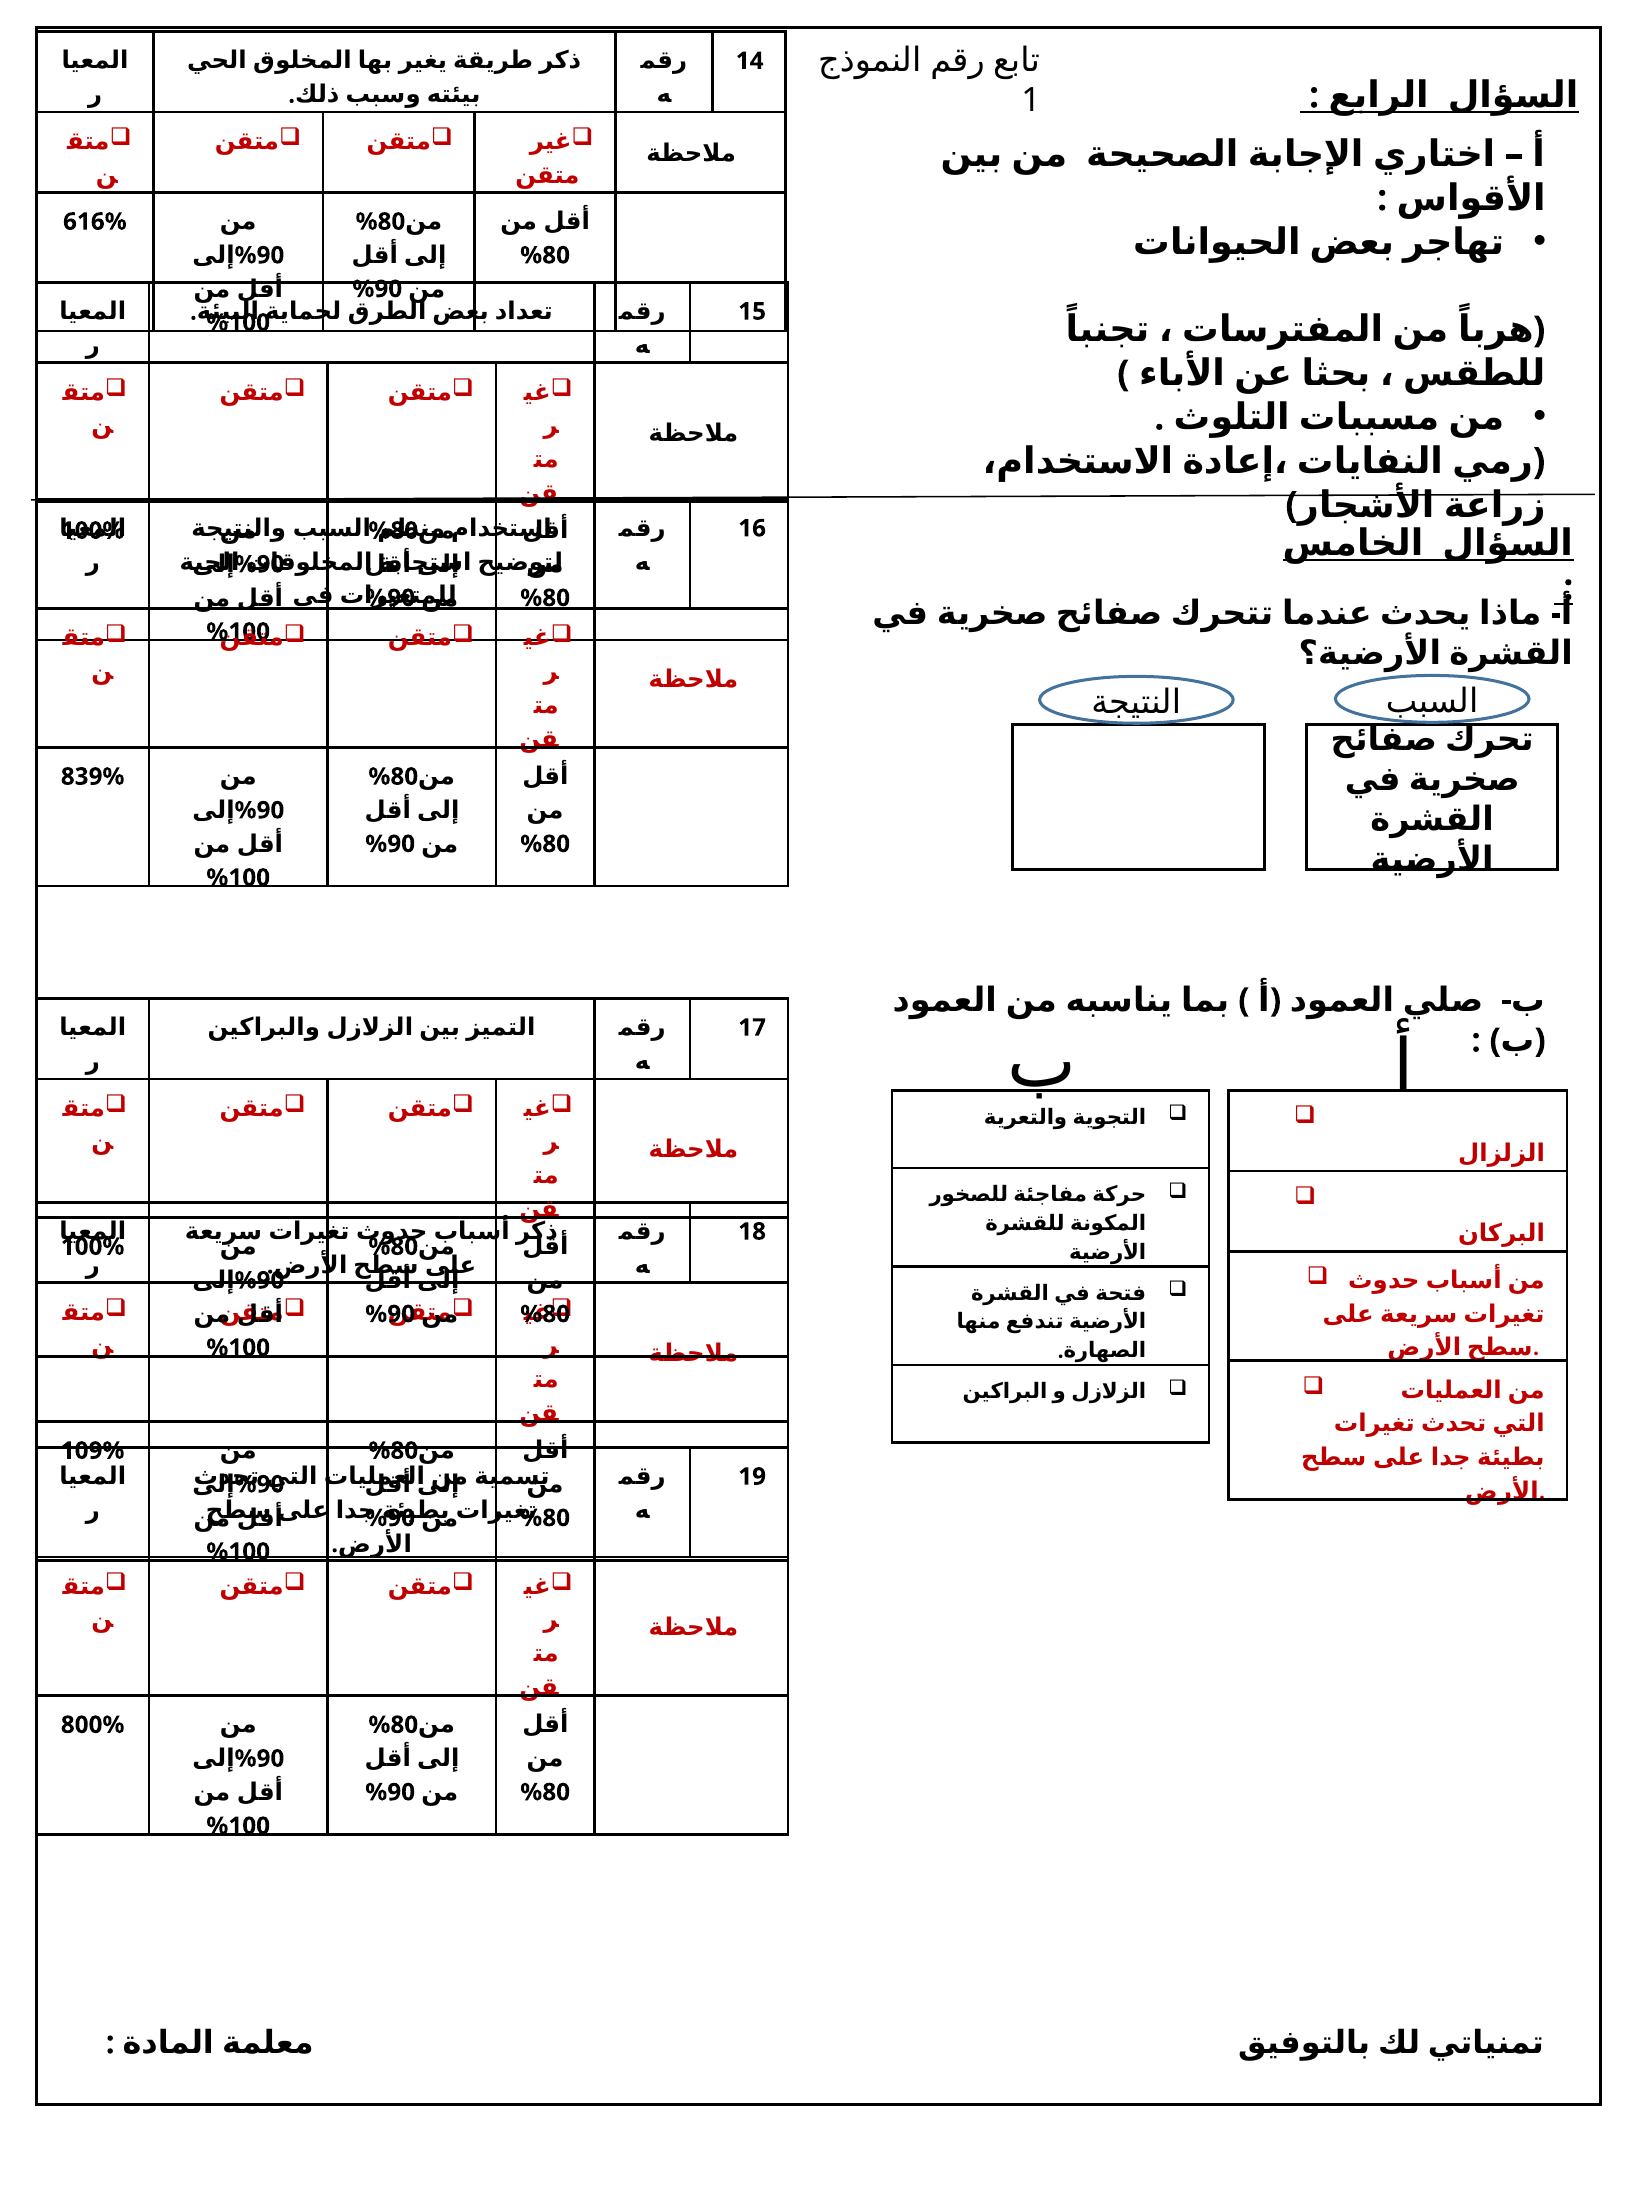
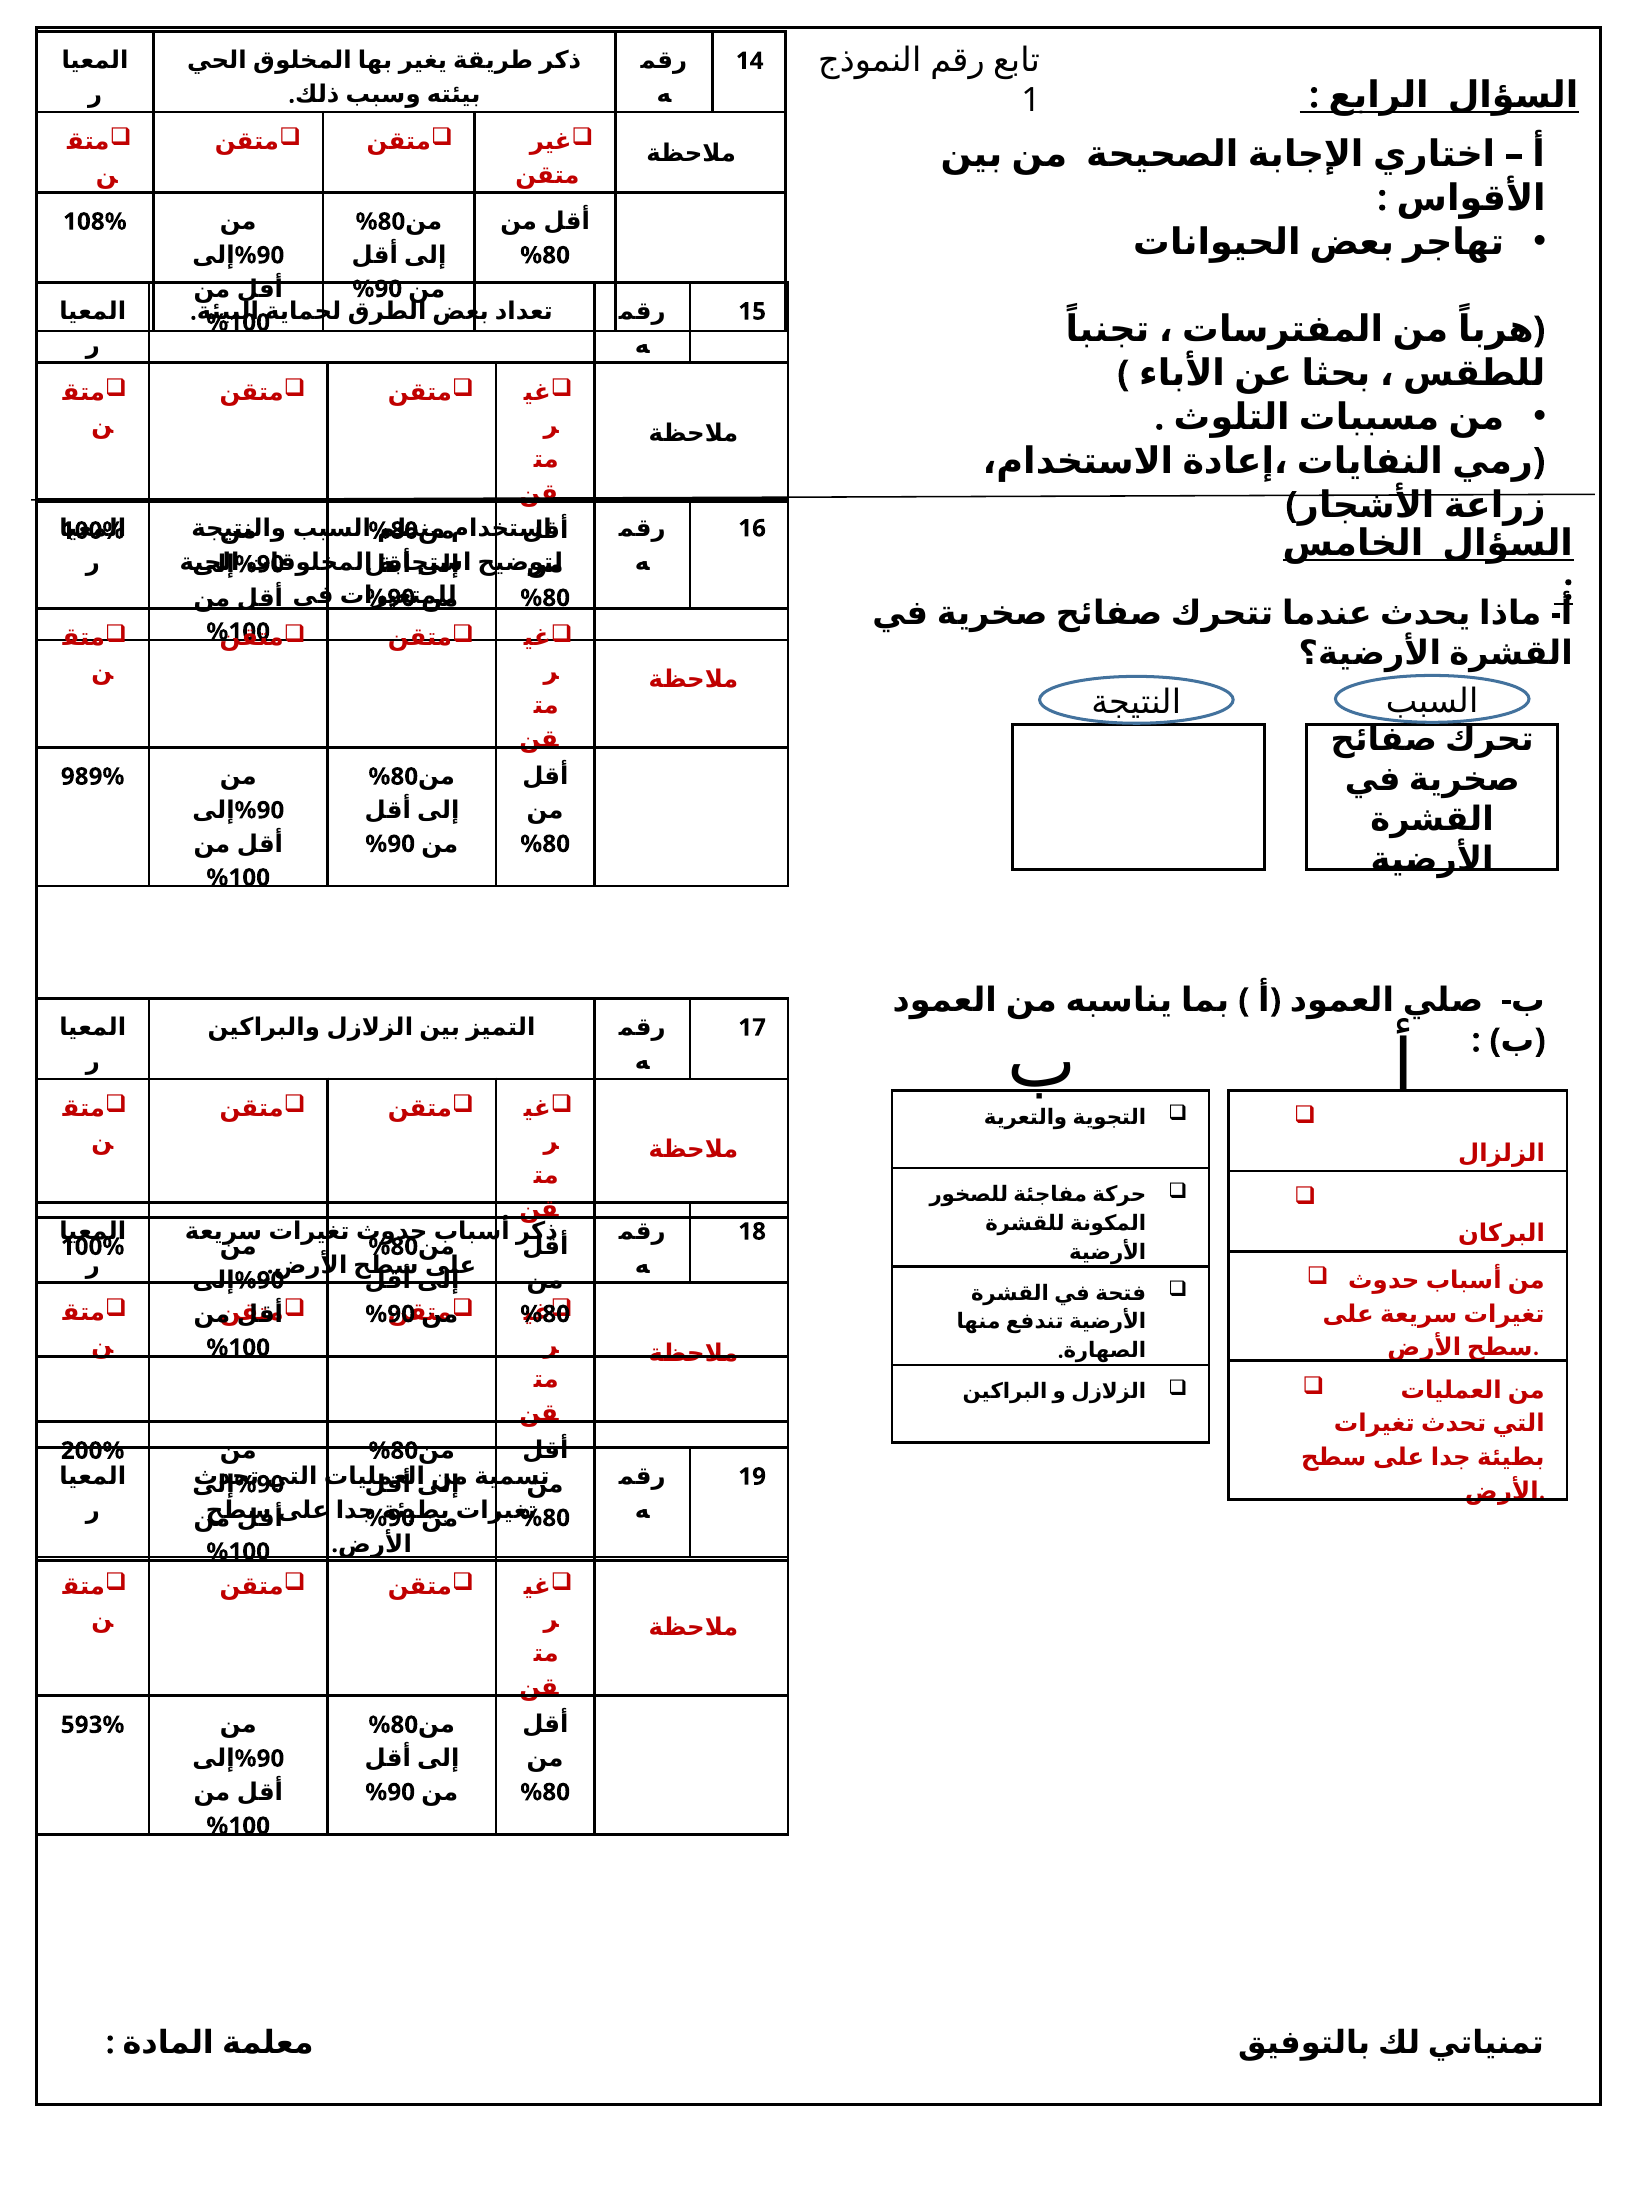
616%: 616% -> 108% (95, 222)
839%: 839% -> 989% (93, 777)
109%: 109% -> 200% (93, 1451)
800%: 800% -> 593% (93, 1725)
